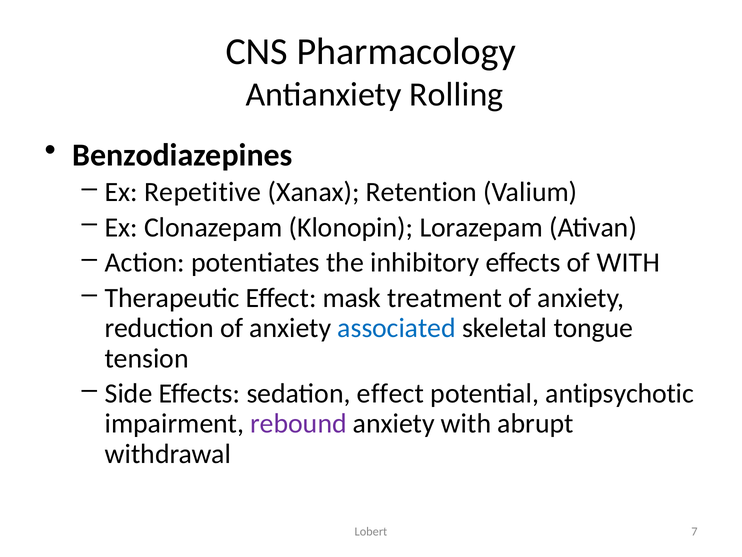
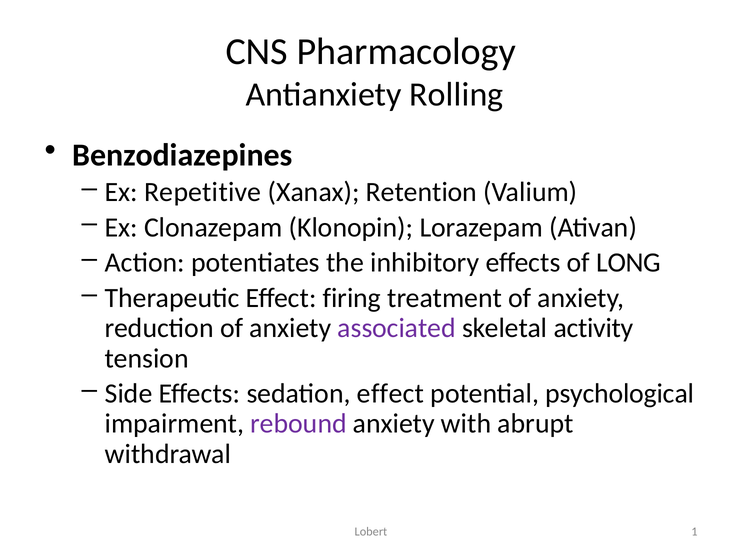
of WITH: WITH -> LONG (629, 263)
mask: mask -> firing (352, 298)
associated colour: blue -> purple (397, 328)
tongue: tongue -> activity (594, 328)
antipsychotic: antipsychotic -> psychological (620, 393)
7: 7 -> 1 (694, 531)
